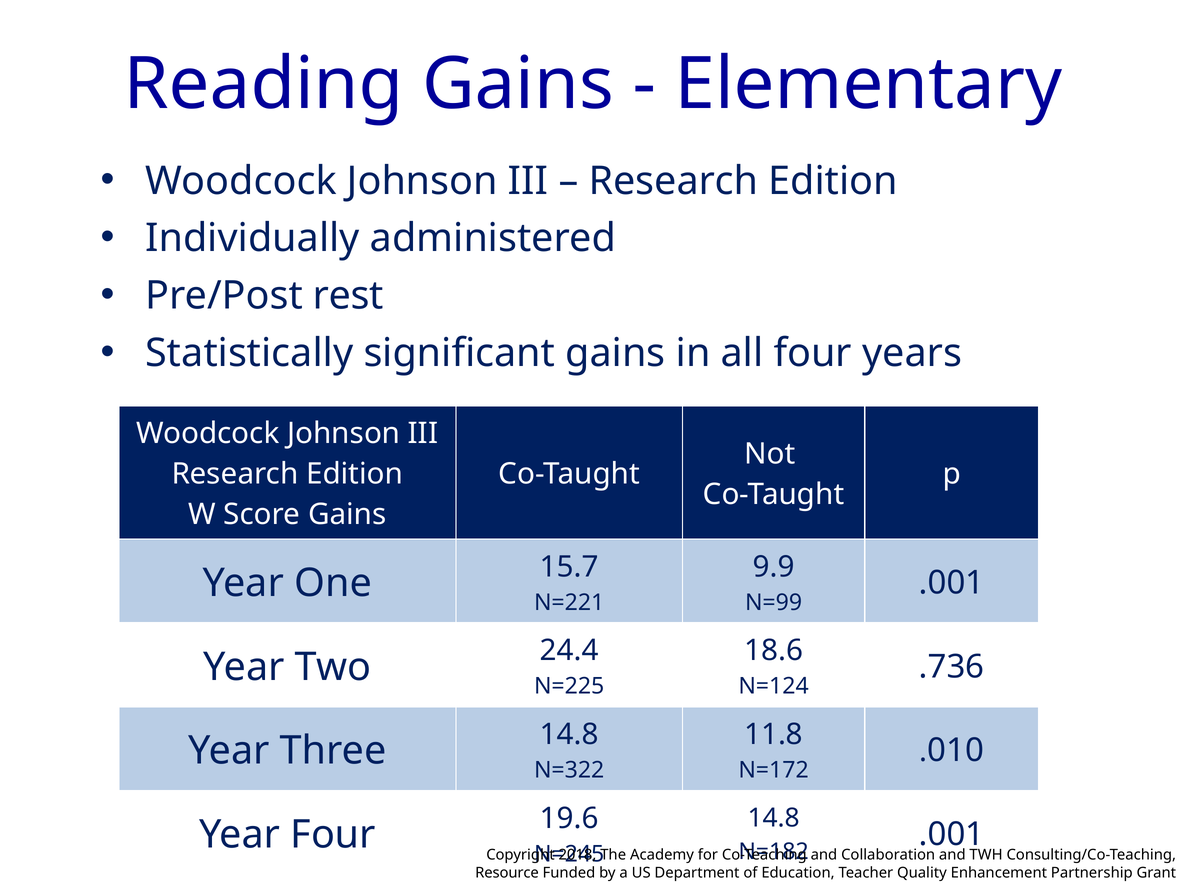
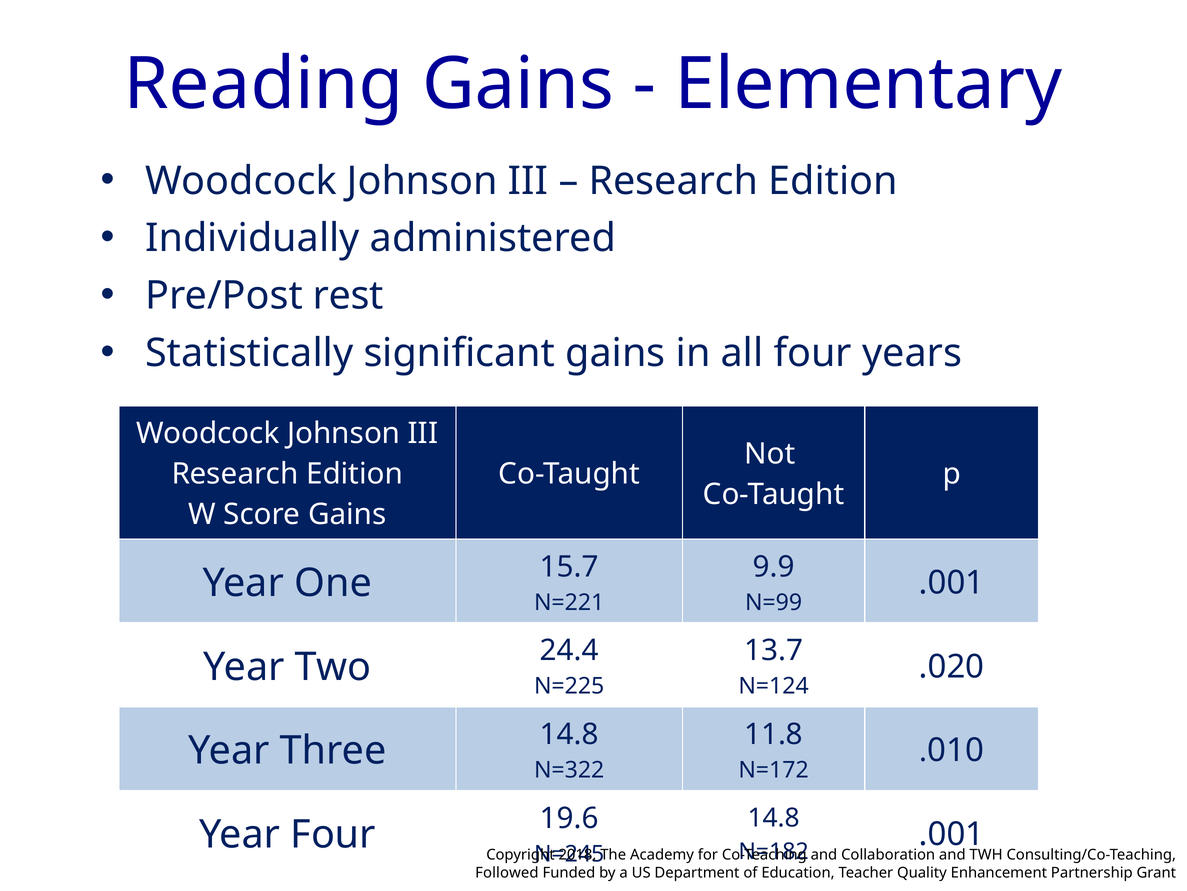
18.6: 18.6 -> 13.7 (774, 650)
.736: .736 -> .020 (952, 666)
Resource: Resource -> Followed (507, 872)
